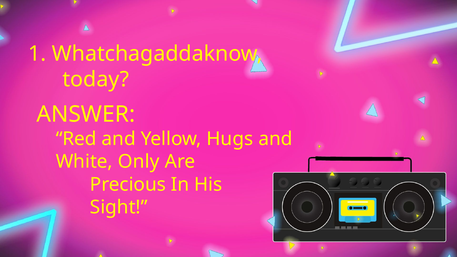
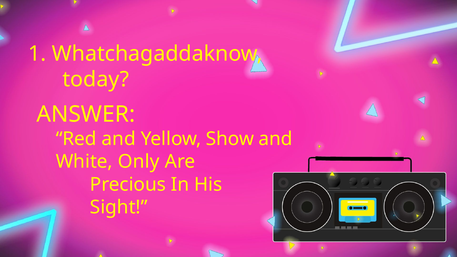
Hugs: Hugs -> Show (230, 139)
